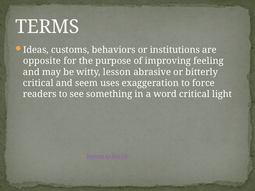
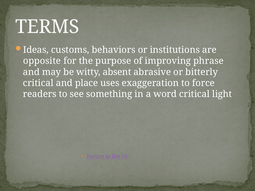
feeling: feeling -> phrase (208, 61)
lesson: lesson -> absent (117, 72)
seem: seem -> place (87, 83)
